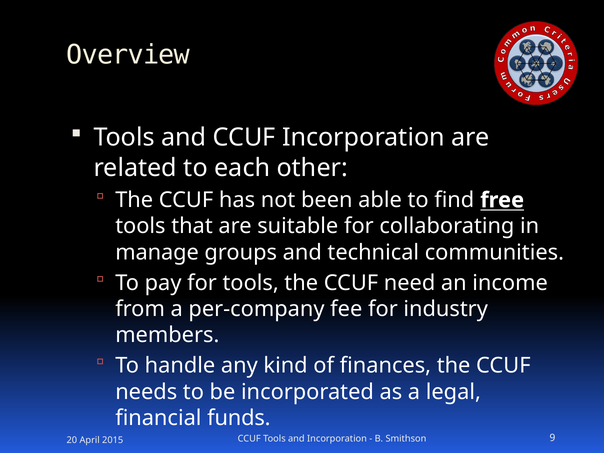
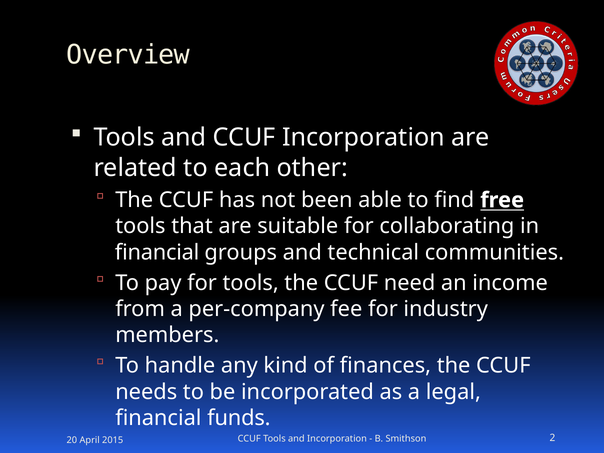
manage: manage -> financial (157, 252)
9: 9 -> 2 (552, 438)
